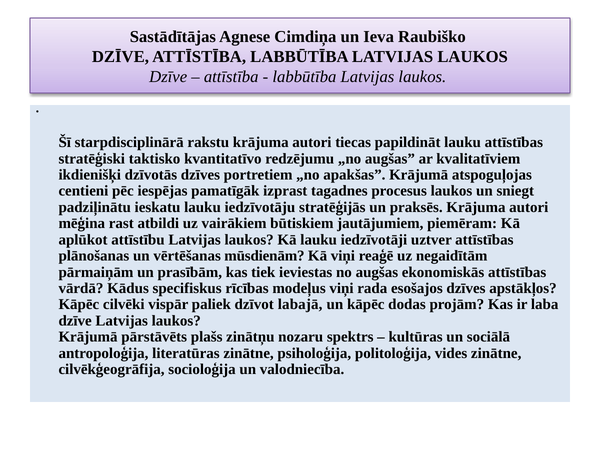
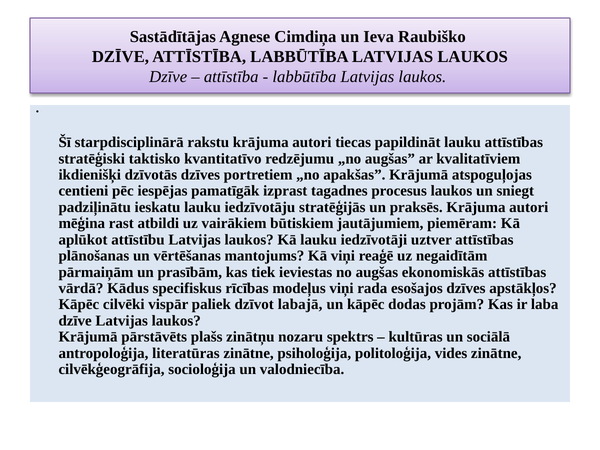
mūsdienām: mūsdienām -> mantojums (264, 256)
